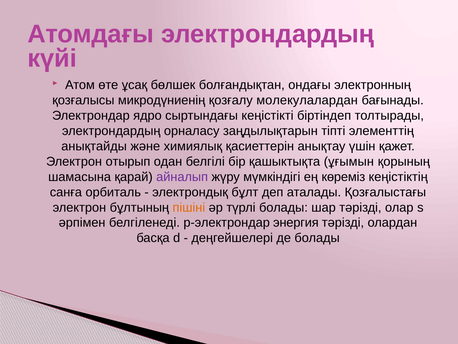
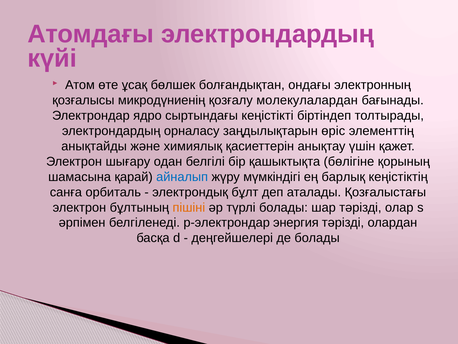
тіпті: тіпті -> өріс (333, 131)
отырып: отырып -> шығару (128, 161)
ұғымын: ұғымын -> бөлігіне (349, 161)
айналып colour: purple -> blue (182, 177)
көреміз: көреміз -> барлық (343, 177)
